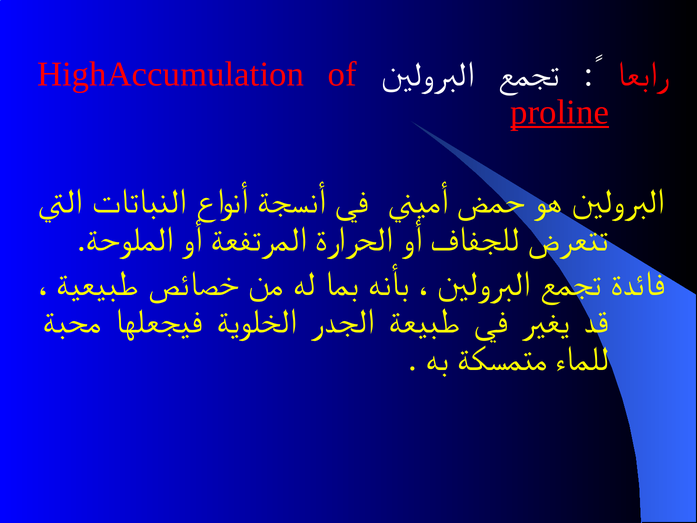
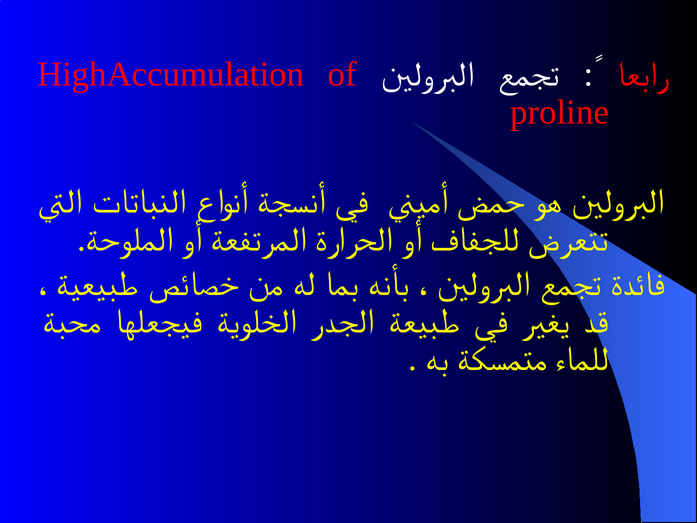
proline underline: present -> none (560, 112)
